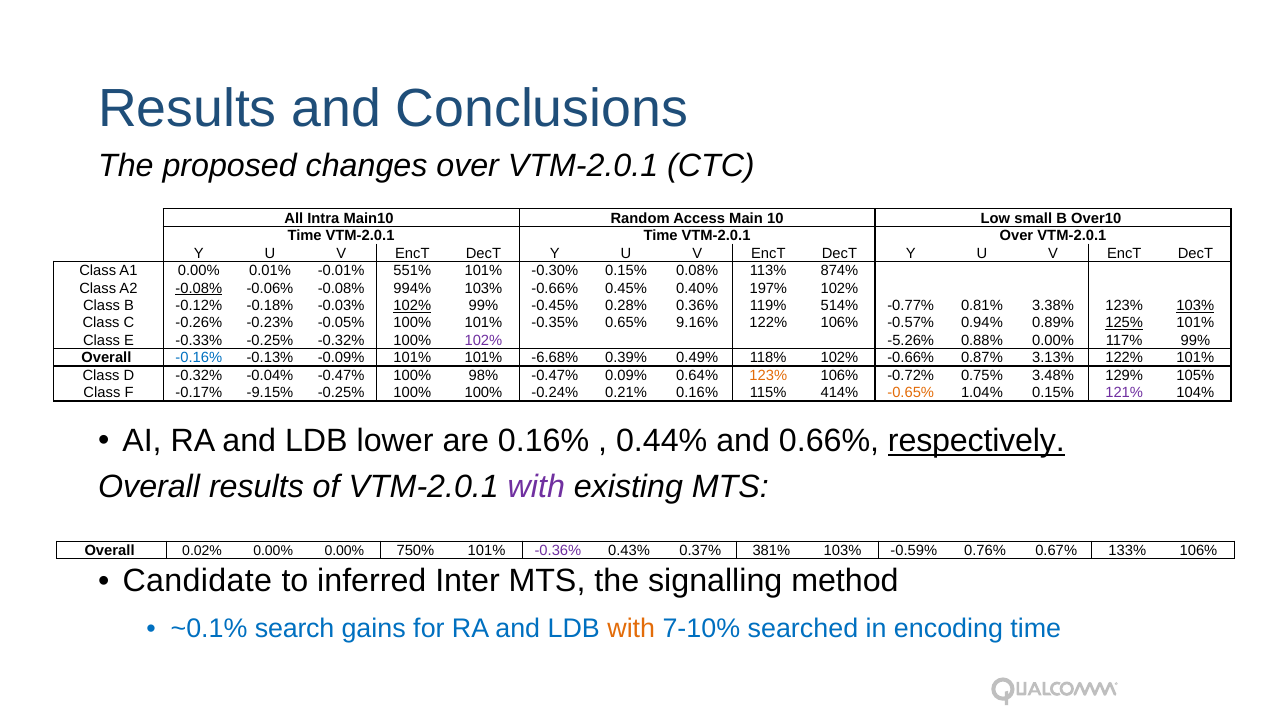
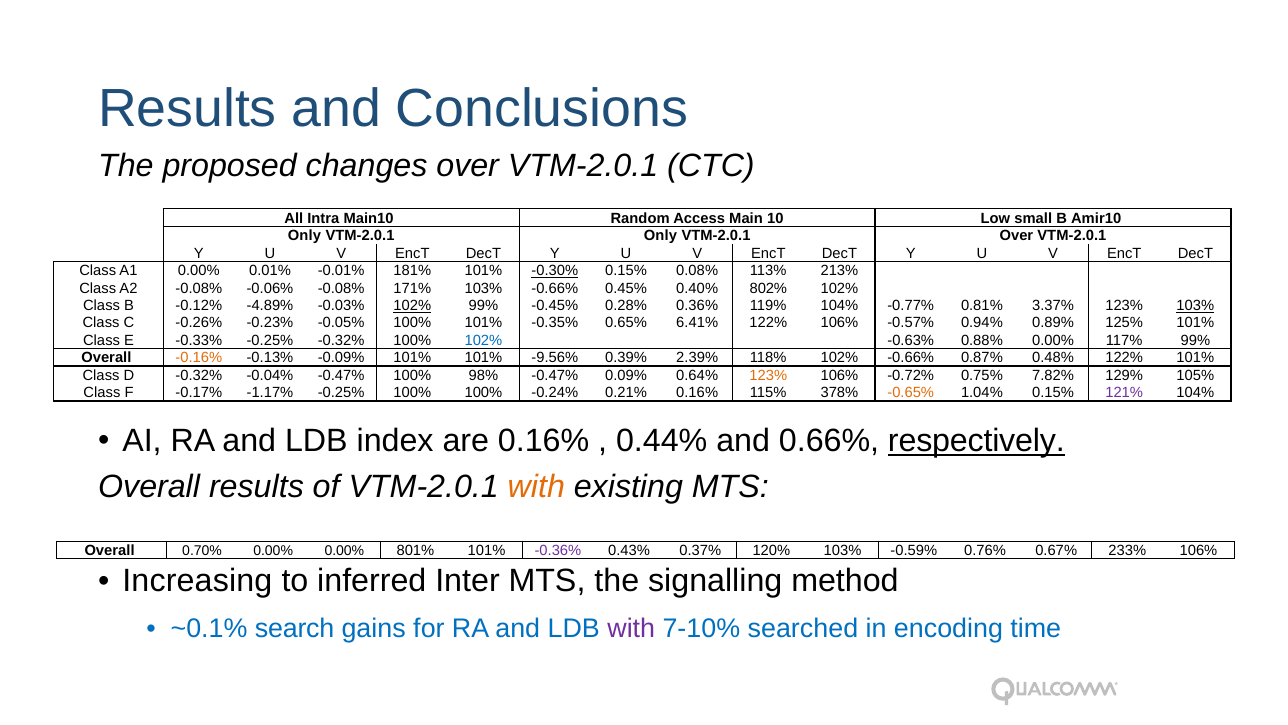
Over10: Over10 -> Amir10 (1096, 218)
Time: Time -> Only (304, 236)
Time: Time -> Only (660, 236)
551%: 551% -> 181% (412, 270)
-0.30% underline: none -> present (555, 270)
874%: 874% -> 213% (839, 270)
-0.08% underline: present -> none (199, 288)
994%: 994% -> 171% (412, 288)
197%: 197% -> 802% (768, 288)
-0.18%: -0.18% -> -4.89% (270, 305)
119% 514%: 514% -> 104% (839, 305)
3.38%: 3.38% -> 3.37% (1053, 305)
9.16%: 9.16% -> 6.41% (697, 323)
125% underline: present -> none (1124, 323)
102% colour: purple -> blue (483, 340)
-5.26%: -5.26% -> -0.63% (911, 340)
-0.16% colour: blue -> orange (199, 358)
-6.68%: -6.68% -> -9.56% (555, 358)
0.49%: 0.49% -> 2.39% (697, 358)
3.13%: 3.13% -> 0.48% (1053, 358)
3.48%: 3.48% -> 7.82% (1053, 375)
-9.15%: -9.15% -> -1.17% (270, 393)
414%: 414% -> 378% (839, 393)
lower: lower -> index (395, 440)
with colour: purple -> orange (536, 486)
0.02%: 0.02% -> 0.70% (202, 550)
750%: 750% -> 801% (415, 550)
381%: 381% -> 120% (771, 550)
133%: 133% -> 233% (1127, 550)
Candidate: Candidate -> Increasing (197, 581)
with colour: orange -> purple (631, 629)
